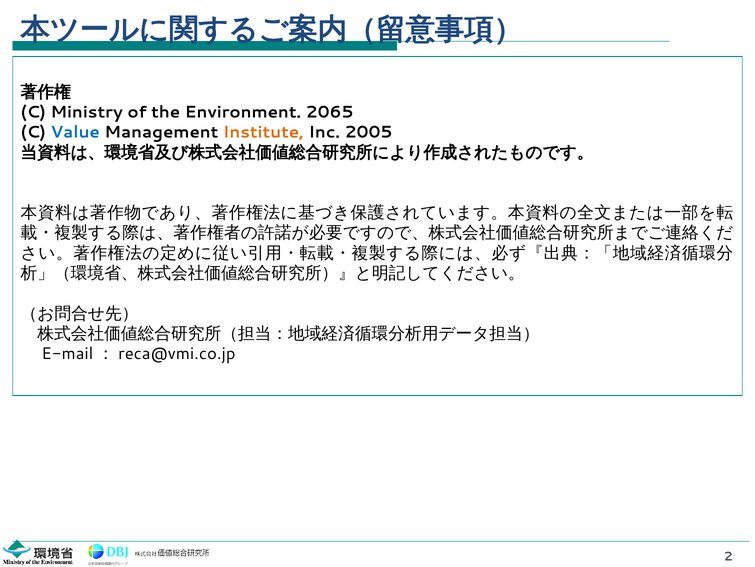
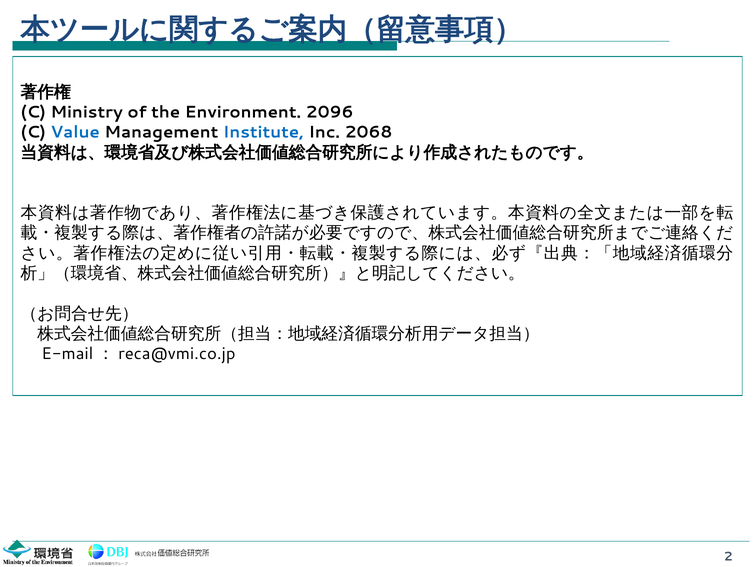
2065: 2065 -> 2096 (330, 112)
Institute colour: orange -> blue (263, 132)
2005: 2005 -> 2068 (369, 132)
